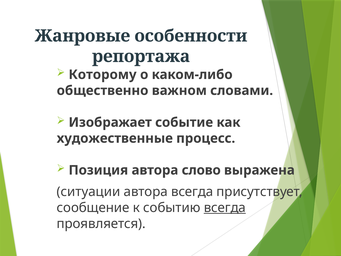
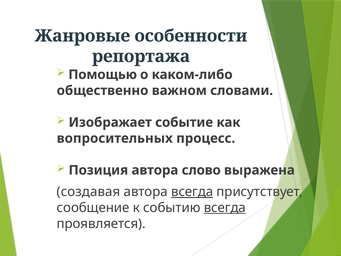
Которому: Которому -> Помощью (103, 75)
художественные: художественные -> вопросительных (115, 138)
ситуации: ситуации -> создавая (88, 192)
всегда underline: none -> present (192, 192)
